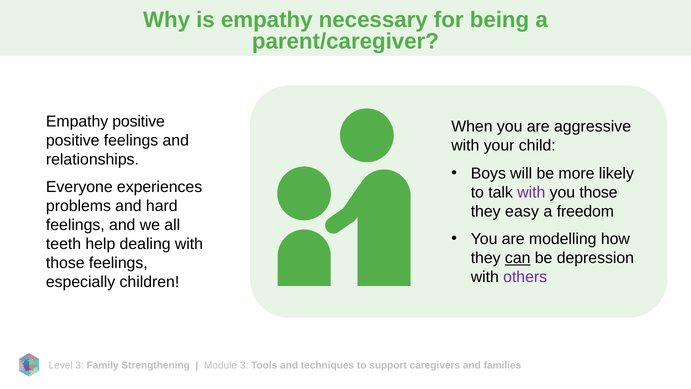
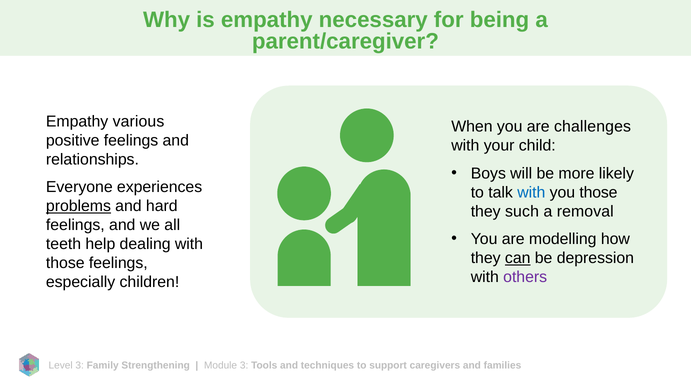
Empathy positive: positive -> various (138, 121)
aggressive: aggressive -> challenges (593, 127)
with colour: purple -> blue (531, 192)
problems underline: none -> present (78, 206)
easy: easy -> such (522, 211)
freedom: freedom -> removal (585, 211)
